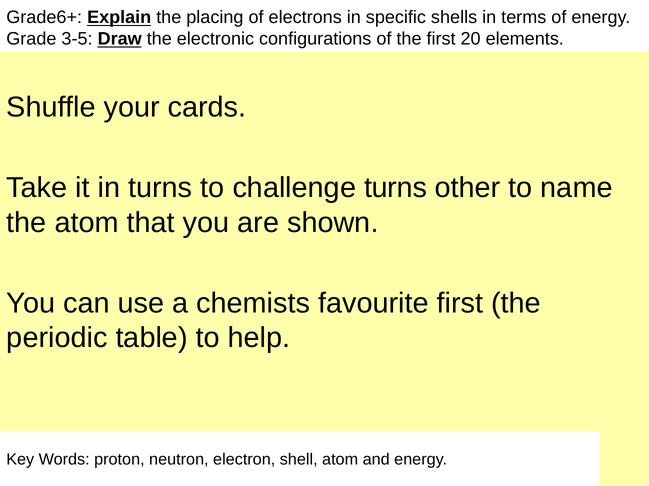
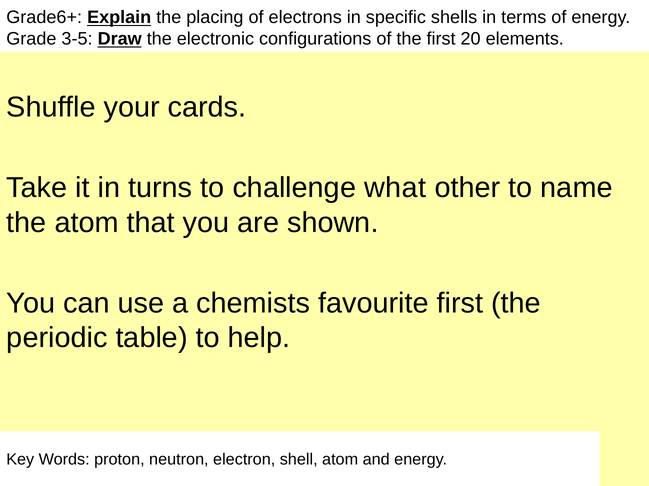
challenge turns: turns -> what (395, 188)
